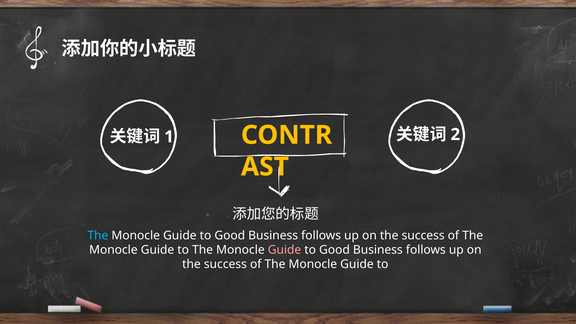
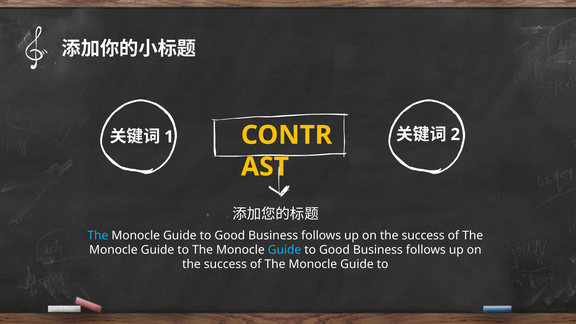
Guide colour: pink -> light blue (285, 250)
